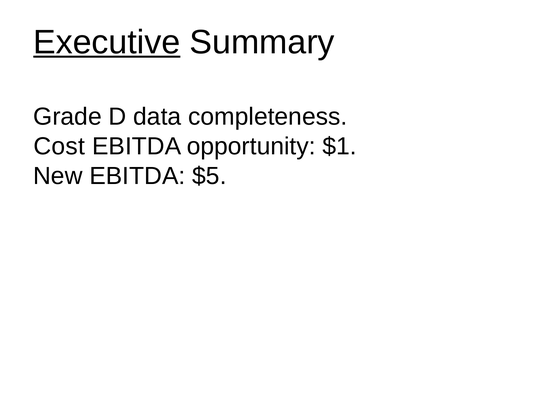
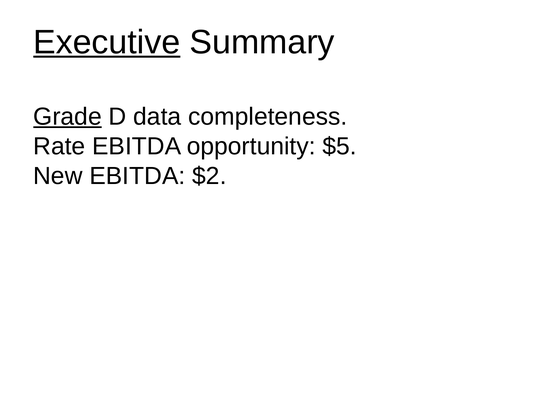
Grade underline: none -> present (67, 116)
Cost: Cost -> Rate (59, 146)
$1: $1 -> $5 (340, 146)
$5: $5 -> $2 (209, 176)
